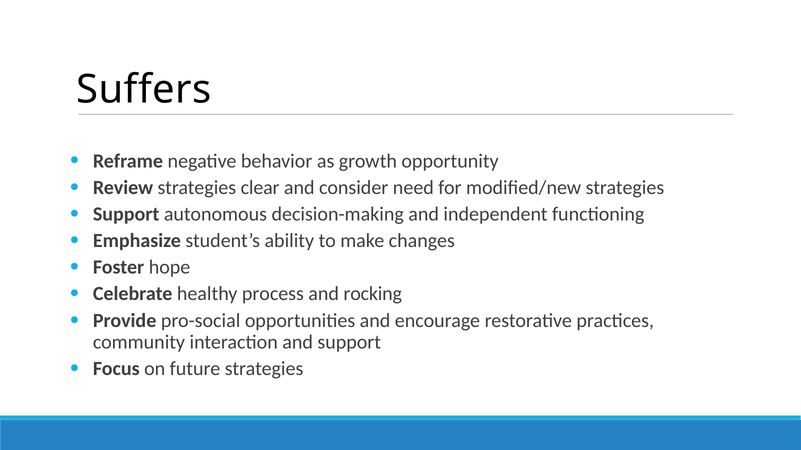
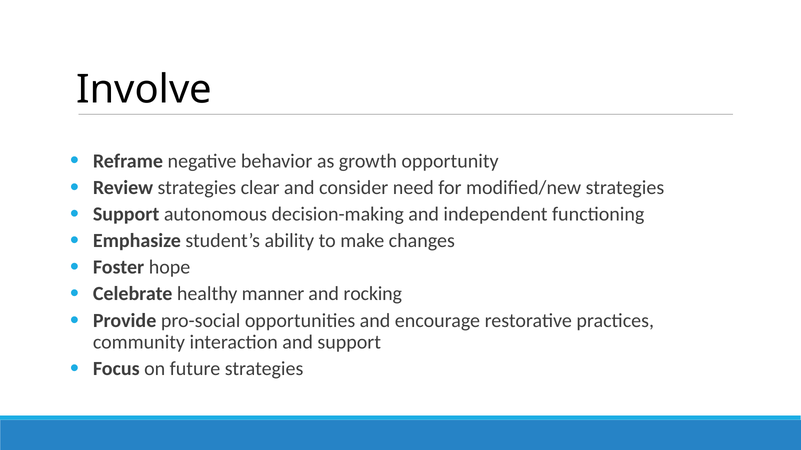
Suffers: Suffers -> Involve (144, 90)
process: process -> manner (273, 294)
